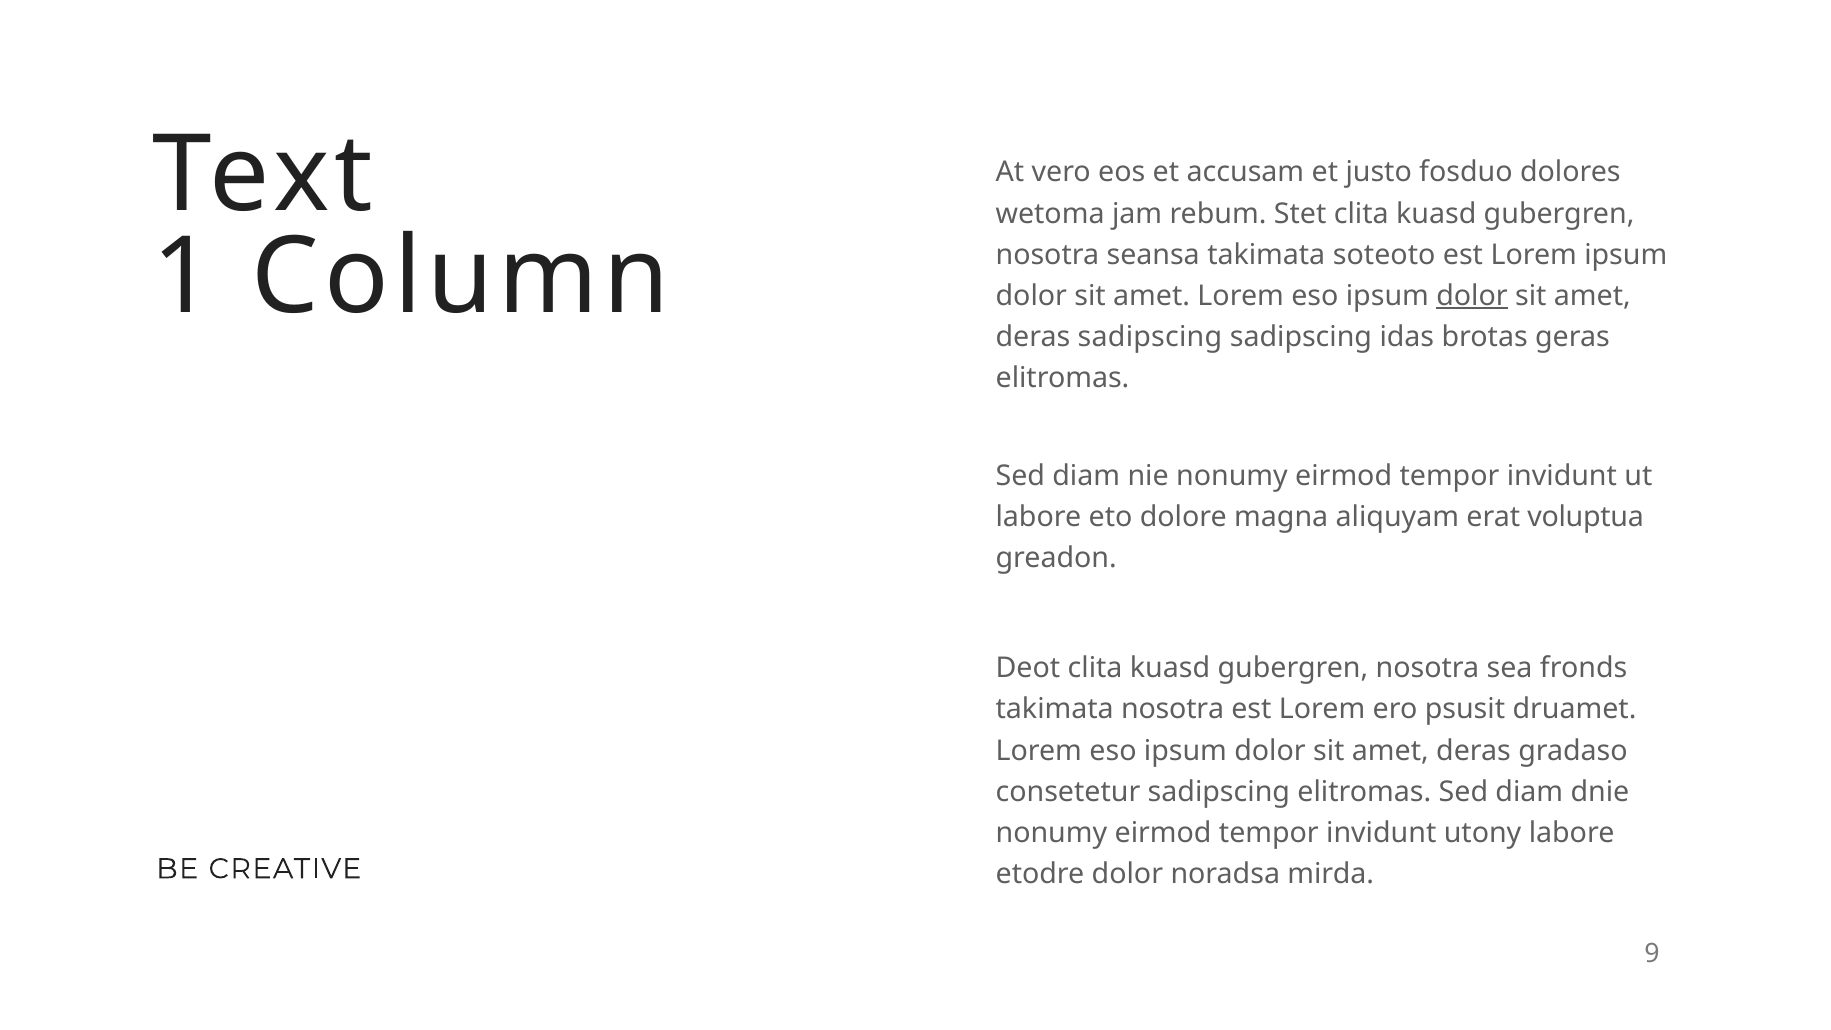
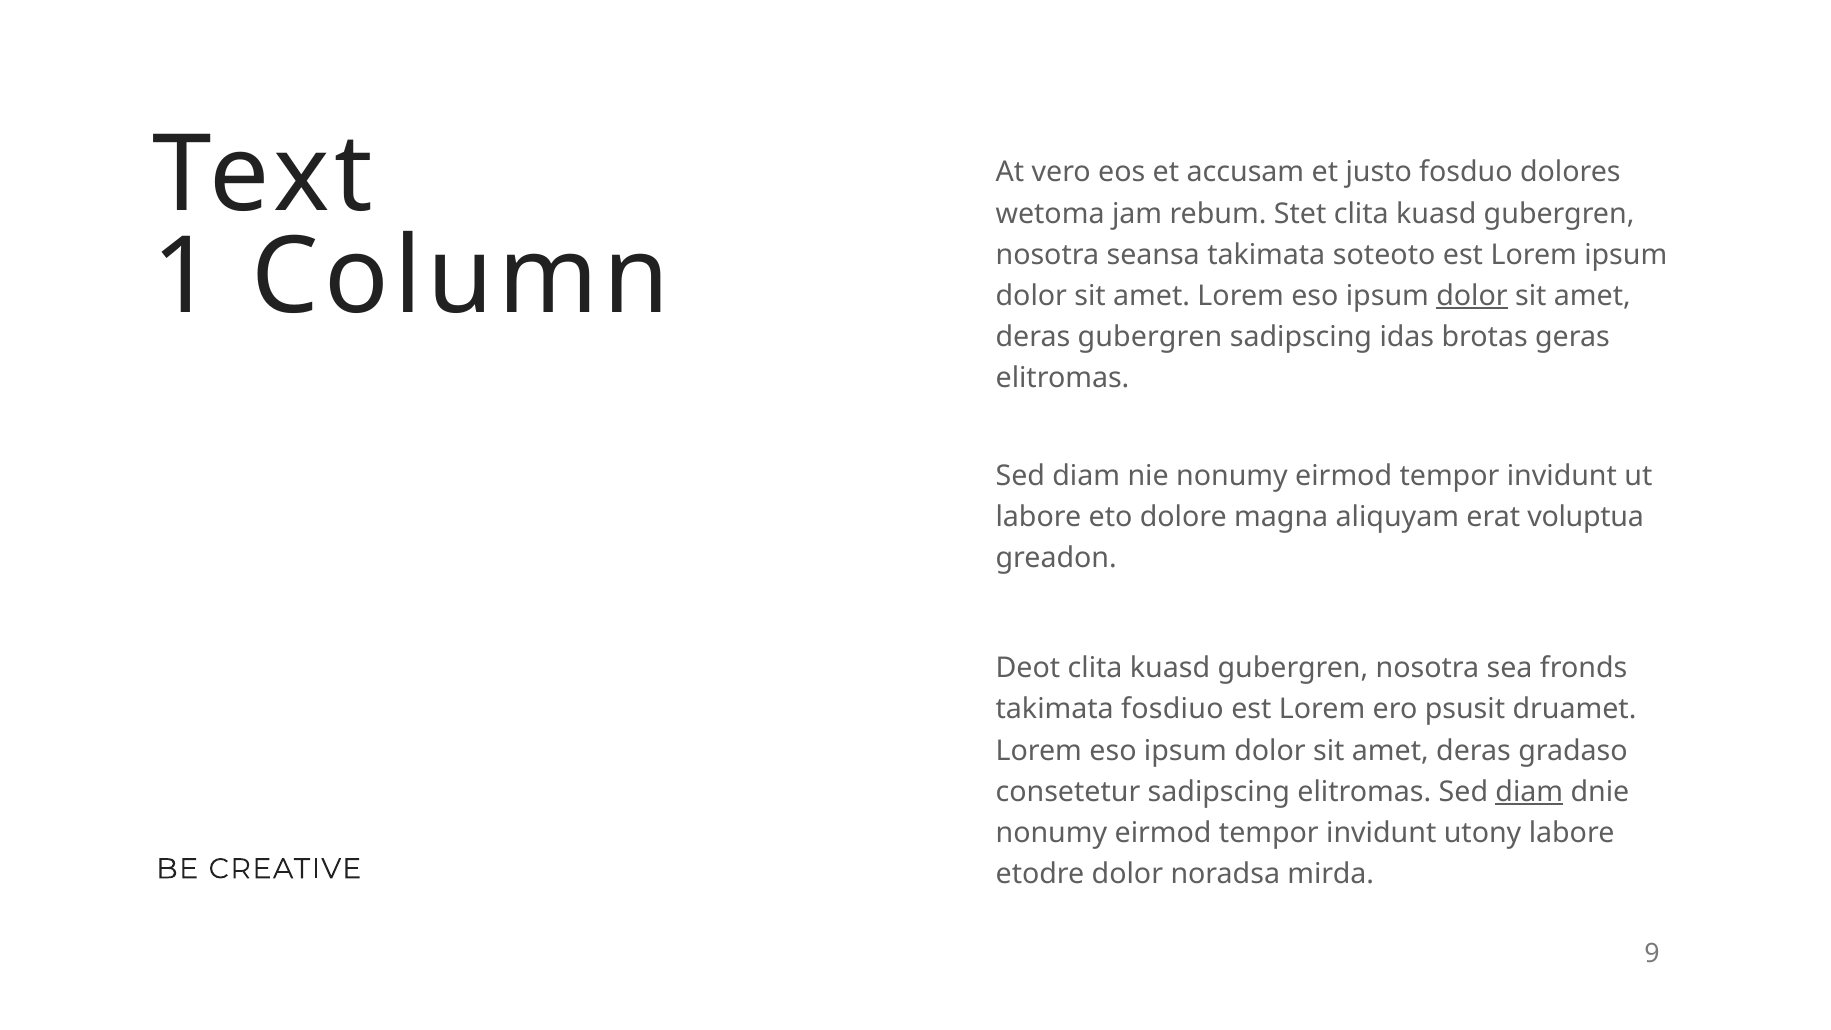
deras sadipscing: sadipscing -> gubergren (1150, 337)
takimata nosotra: nosotra -> fosdiuo (1172, 709)
diam underline: none -> present (1529, 792)
